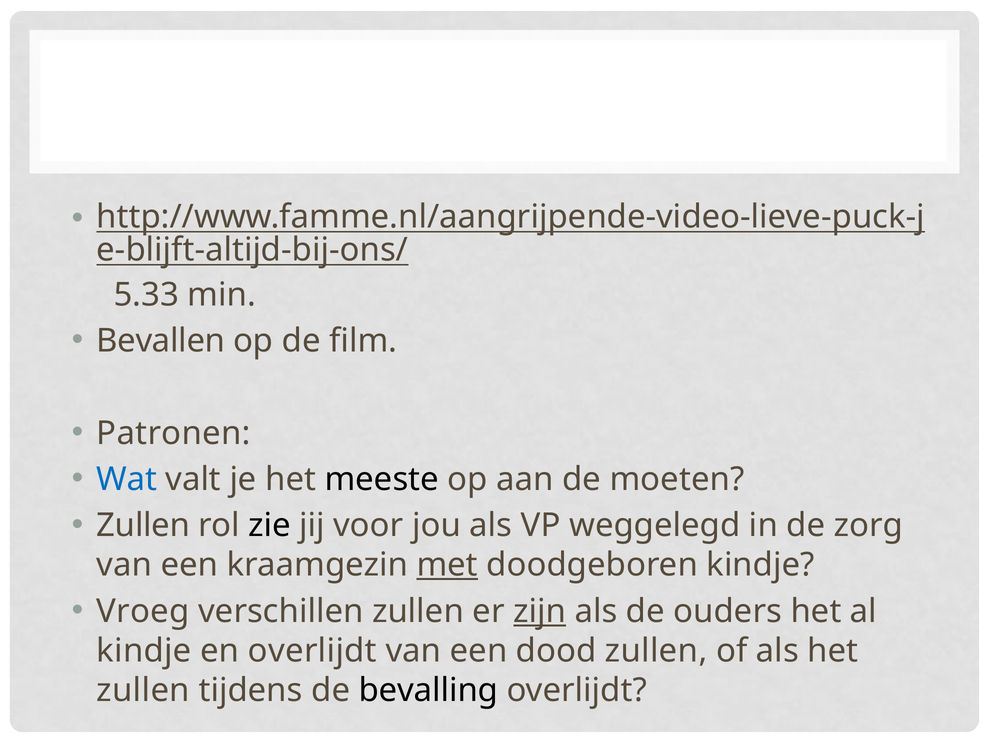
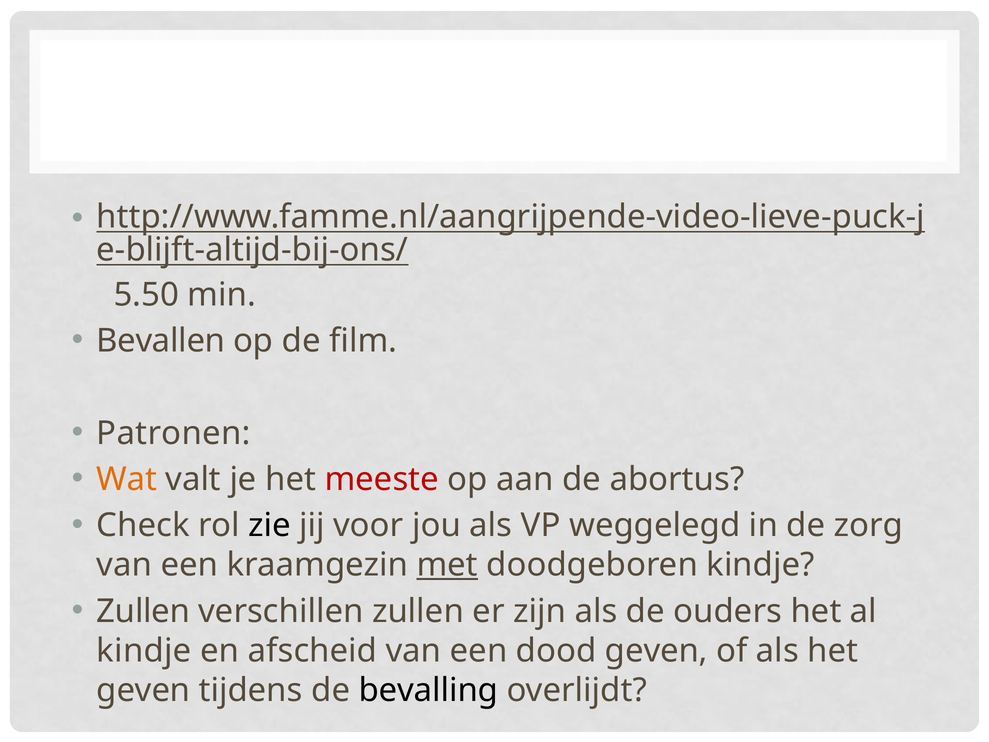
5.33: 5.33 -> 5.50 (146, 295)
Wat colour: blue -> orange (127, 479)
meeste colour: black -> red (382, 479)
moeten: moeten -> abortus (677, 479)
Zullen: Zullen -> Check (143, 525)
Vroeg: Vroeg -> Zullen (143, 611)
zijn underline: present -> none (540, 611)
en overlijdt: overlijdt -> afscheid (313, 651)
dood zullen: zullen -> geven (656, 651)
zullen: zullen -> geven (143, 690)
